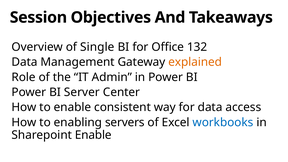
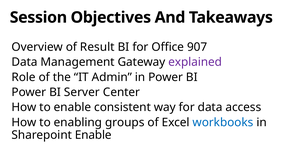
Single: Single -> Result (97, 47)
132: 132 -> 907 (197, 47)
explained colour: orange -> purple (195, 62)
servers: servers -> groups (125, 122)
